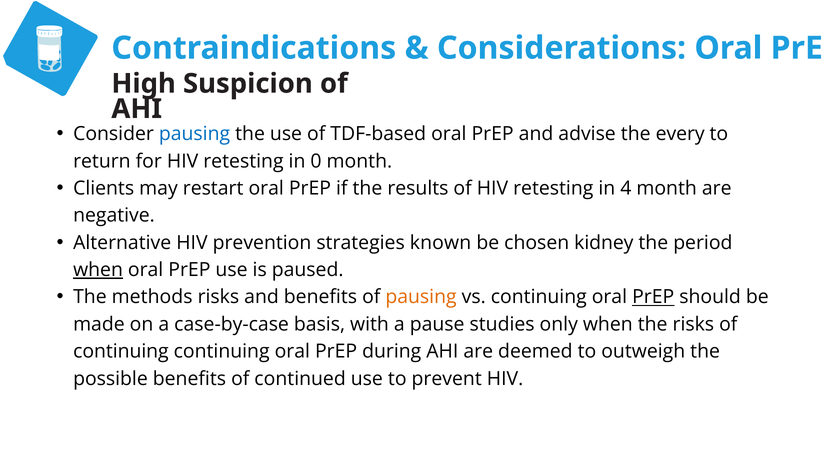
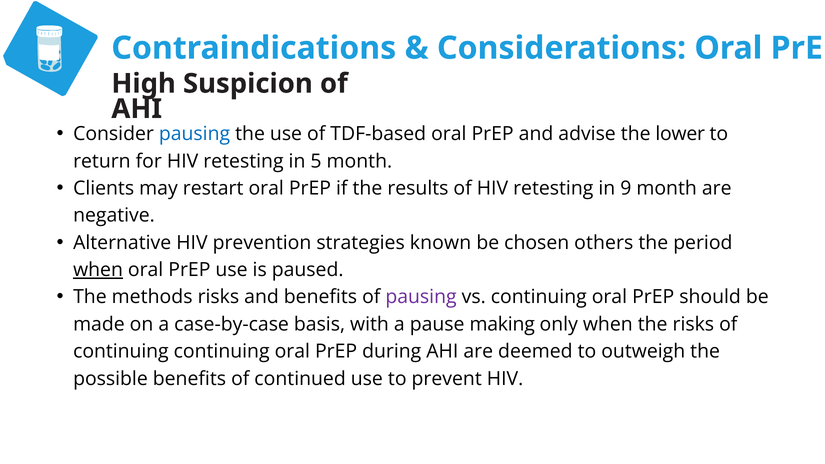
every: every -> lower (680, 134)
0: 0 -> 5 (316, 161)
4: 4 -> 9 (626, 188)
kidney: kidney -> others (604, 243)
pausing colour: orange -> purple (421, 297)
PrEP underline: present -> none (653, 297)
studies: studies -> making (502, 324)
